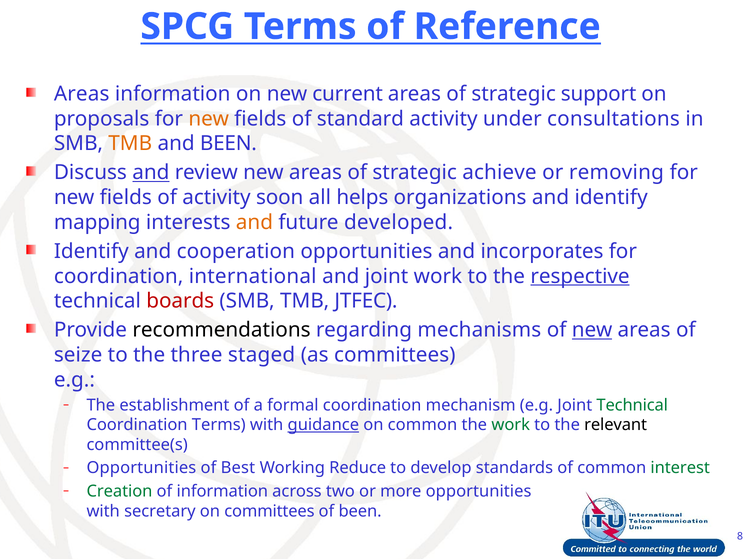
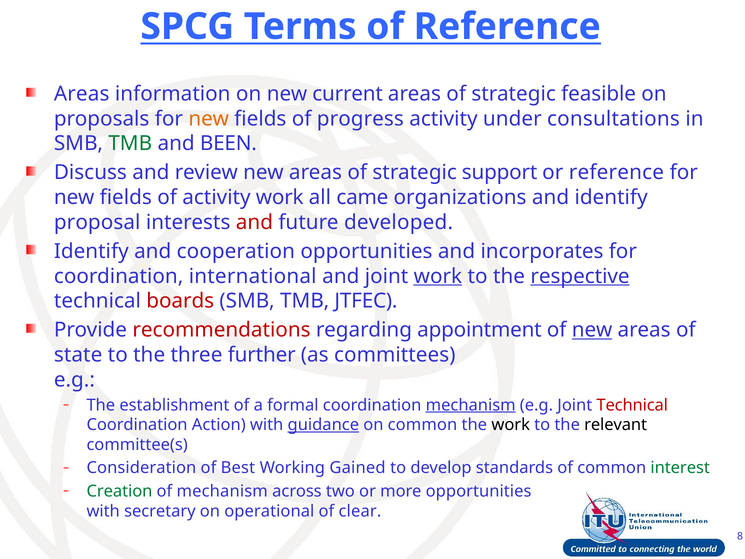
support: support -> feasible (599, 94)
standard: standard -> progress (360, 119)
TMB colour: orange -> green (130, 144)
and underline: present -> none (151, 173)
achieve: achieve -> support (500, 173)
or removing: removing -> reference (616, 173)
activity soon: soon -> work (280, 197)
helps: helps -> came (362, 197)
mapping: mapping -> proposal (97, 222)
and colour: orange -> red (254, 222)
work underline: none -> present (438, 276)
recommendations colour: black -> red (222, 330)
mechanisms: mechanisms -> appointment (479, 330)
seize: seize -> state (78, 355)
staged: staged -> further (262, 355)
mechanism underline: none -> present (471, 405)
Technical colour: green -> red (632, 405)
Coordination Terms: Terms -> Action (219, 425)
work colour: green -> black (511, 425)
Opportunities: Opportunities -> Consideration (141, 468)
Reduce: Reduce -> Gained (358, 468)
of information: information -> mechanism (222, 491)
on committees: committees -> operational (269, 511)
of been: been -> clear (360, 511)
